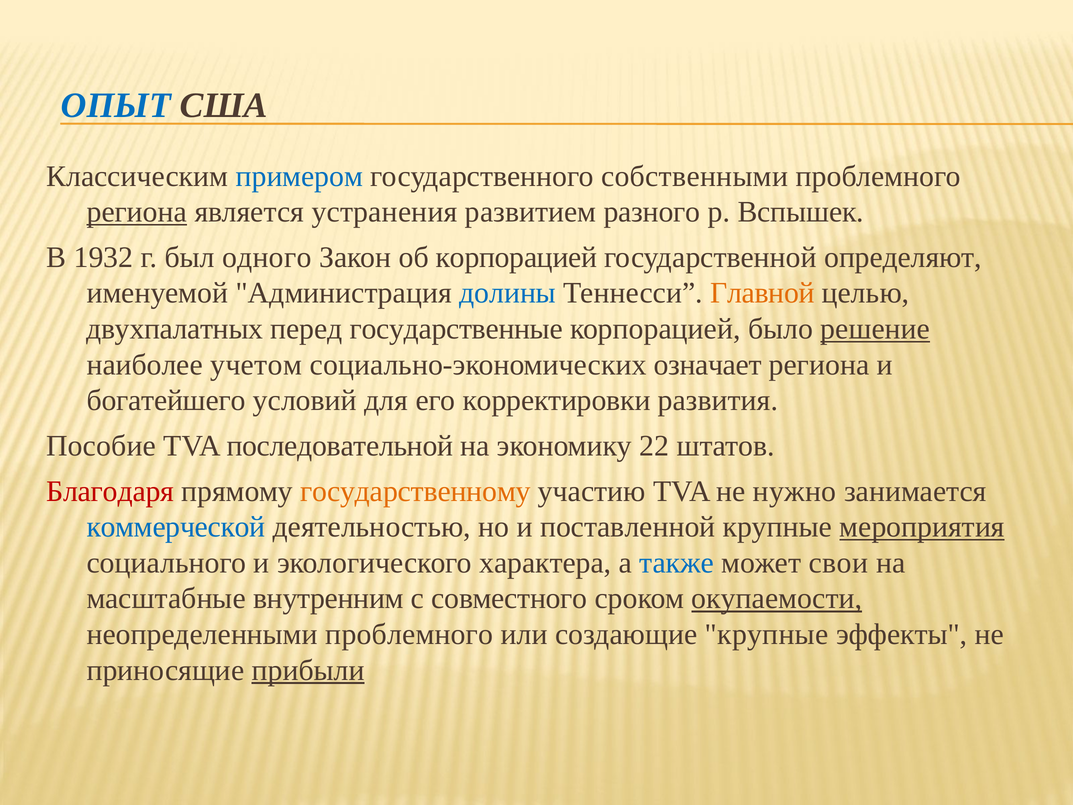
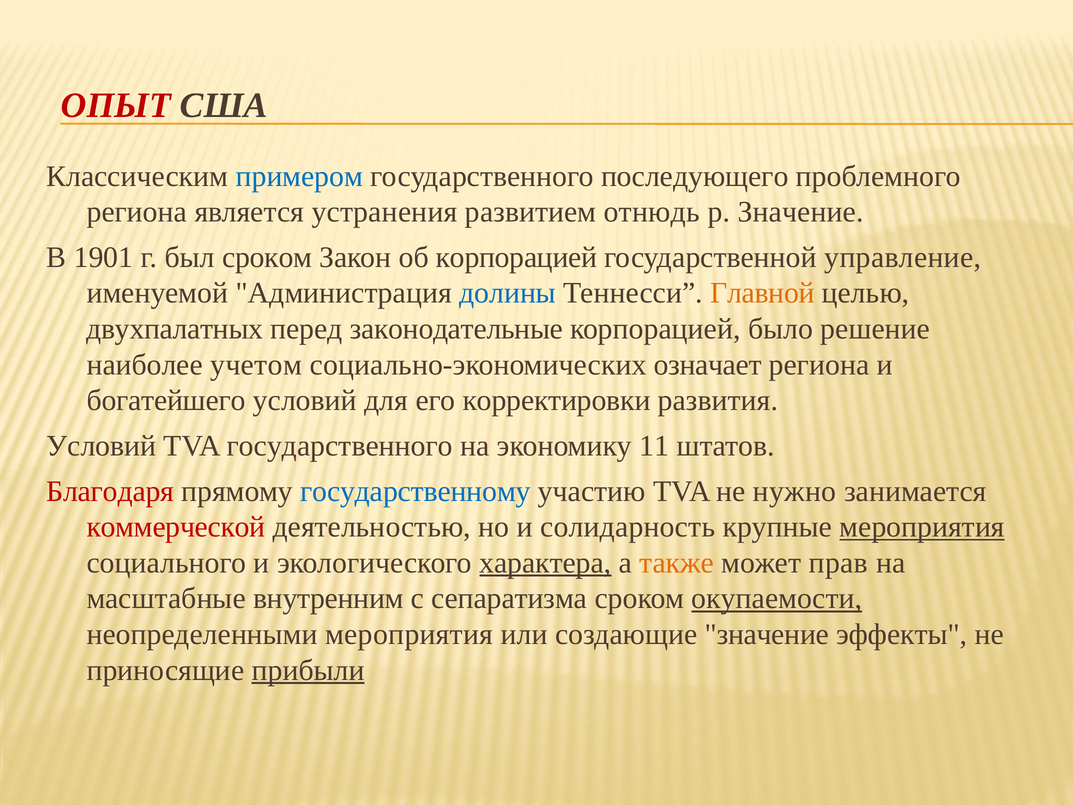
ОПЫТ colour: blue -> red (116, 105)
собственными: собственными -> последующего (695, 176)
региона underline: present -> none (137, 212)
разного: разного -> отнюдь (652, 212)
р Вспышек: Вспышек -> Значение (801, 212)
1932: 1932 -> 1901 (103, 257)
был одного: одного -> сроком (267, 257)
определяют: определяют -> управление (903, 257)
государственные: государственные -> законодательные (456, 329)
решение underline: present -> none (875, 329)
Пособие: Пособие -> Условий (101, 446)
TVA последовательной: последовательной -> государственного (340, 446)
22: 22 -> 11 (654, 446)
государственному colour: orange -> blue (415, 491)
коммерческой colour: blue -> red (176, 527)
поставленной: поставленной -> солидарность (628, 527)
характера underline: none -> present (545, 563)
также colour: blue -> orange (677, 563)
свои: свои -> прав (838, 563)
совместного: совместного -> сепаратизма (509, 598)
неопределенными проблемного: проблемного -> мероприятия (409, 634)
создающие крупные: крупные -> значение (767, 634)
